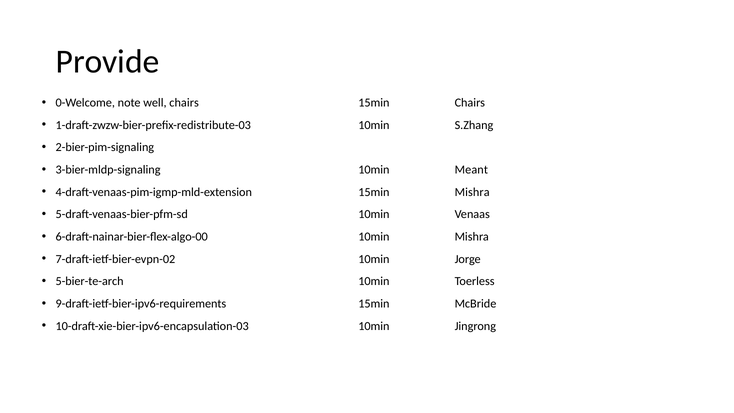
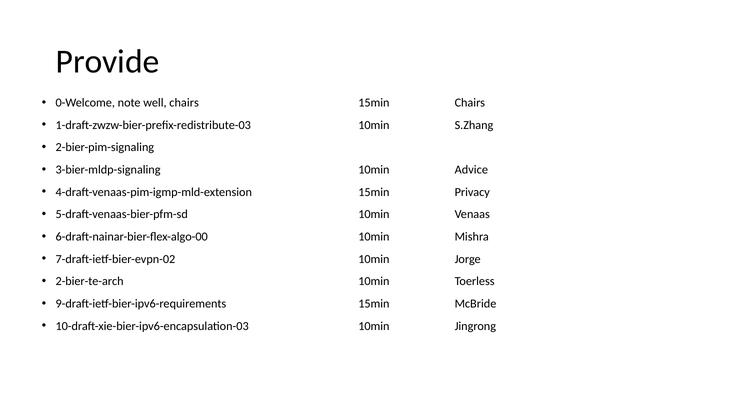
Meant: Meant -> Advice (471, 170)
15min Mishra: Mishra -> Privacy (472, 192)
5-bier-te-arch: 5-bier-te-arch -> 2-bier-te-arch (90, 281)
